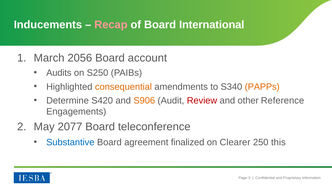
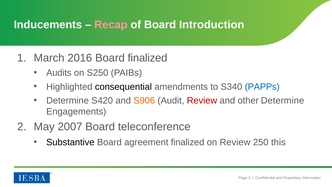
International: International -> Introduction (212, 25)
2056: 2056 -> 2016 (80, 58)
Board account: account -> finalized (148, 58)
consequential colour: orange -> black (123, 87)
PAPPs colour: orange -> blue (262, 87)
other Reference: Reference -> Determine (282, 100)
2077: 2077 -> 2007 (70, 127)
Substantive colour: blue -> black (70, 142)
on Clearer: Clearer -> Review (235, 142)
